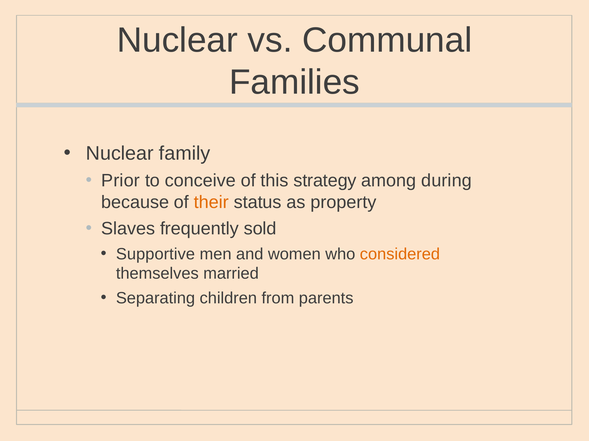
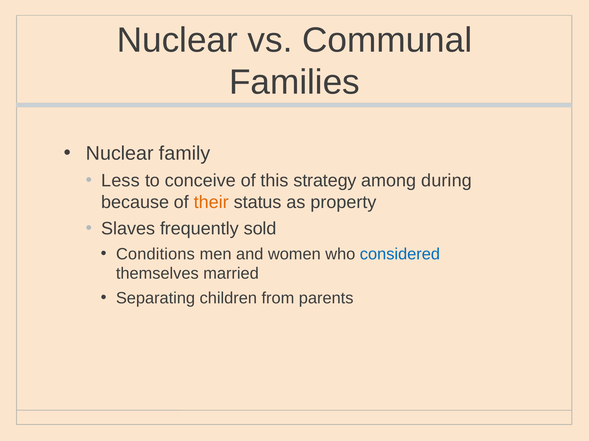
Prior: Prior -> Less (121, 181)
Supportive: Supportive -> Conditions (155, 254)
considered colour: orange -> blue (400, 254)
